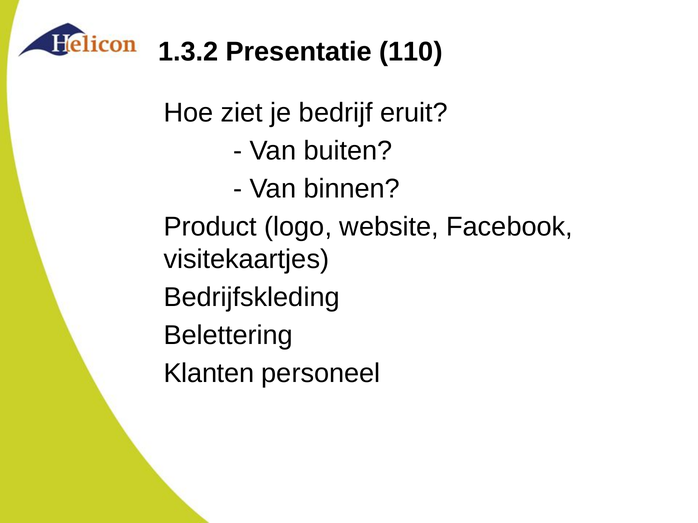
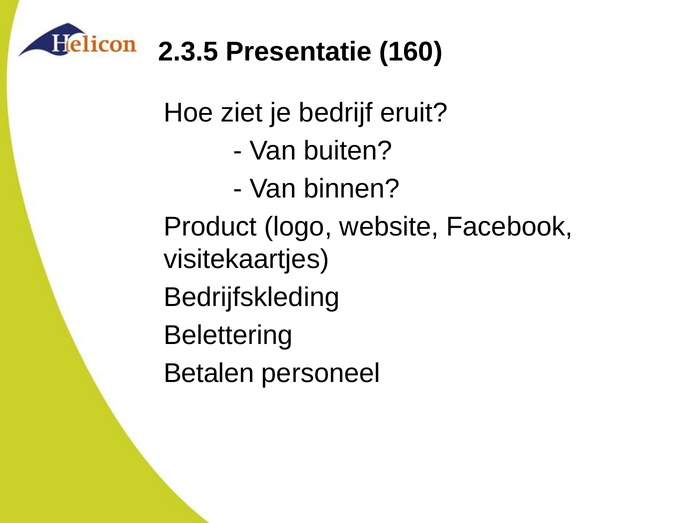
1.3.2: 1.3.2 -> 2.3.5 (188, 52)
110: 110 -> 160 (411, 52)
Klanten: Klanten -> Betalen (209, 374)
